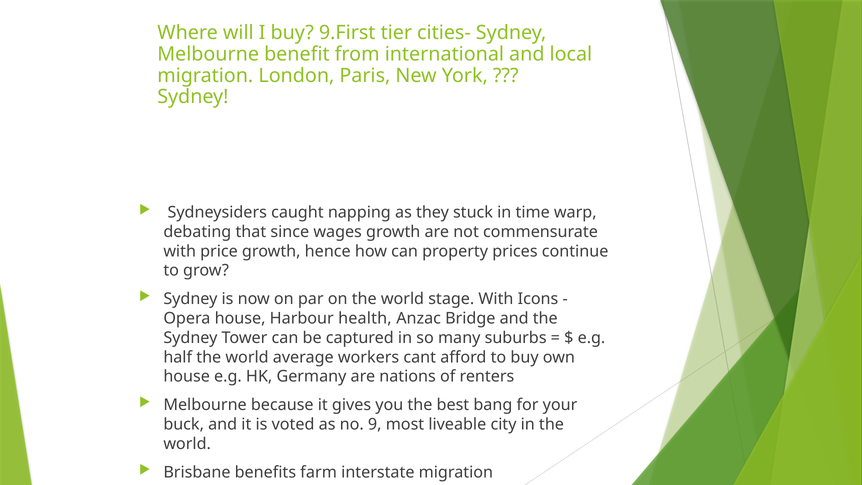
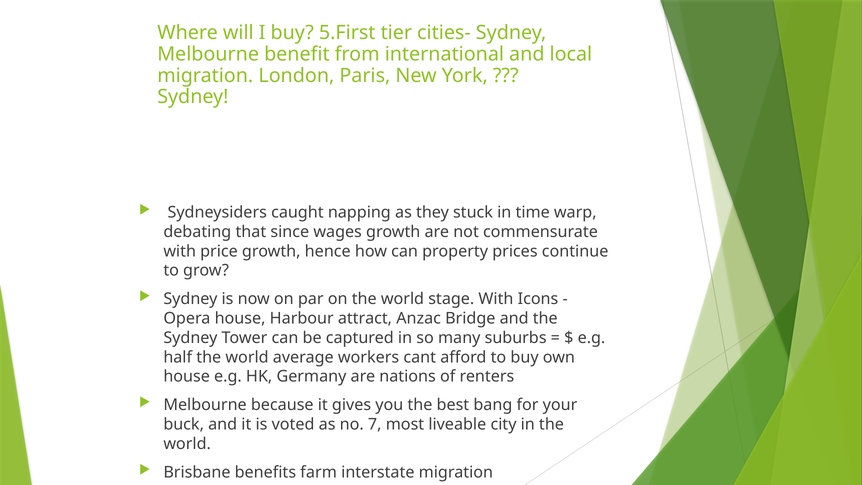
9.First: 9.First -> 5.First (347, 33)
health: health -> attract (365, 318)
9: 9 -> 7 (375, 424)
